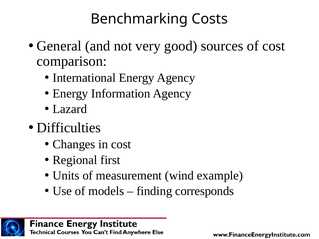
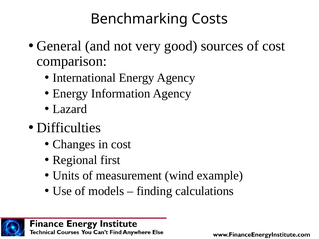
corresponds: corresponds -> calculations (205, 191)
